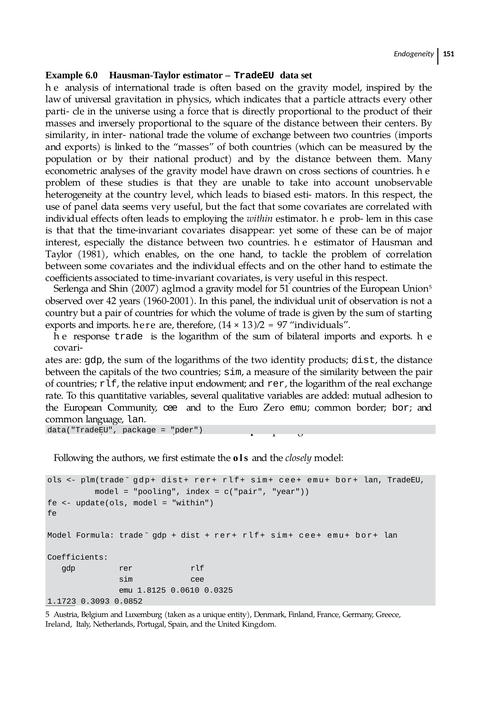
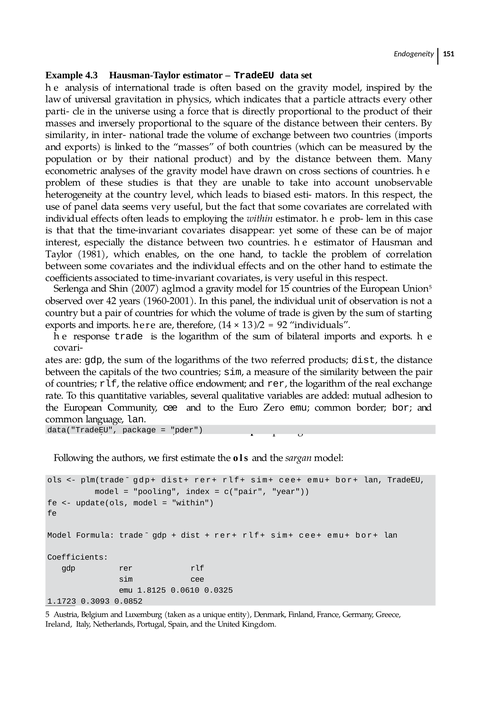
6.0: 6.0 -> 4.3 (92, 75)
51: 51 -> 15 (285, 289)
97: 97 -> 92 (282, 325)
identity: identity -> referred (288, 360)
input: input -> oﬃce (182, 384)
closely: closely -> sargan (299, 458)
